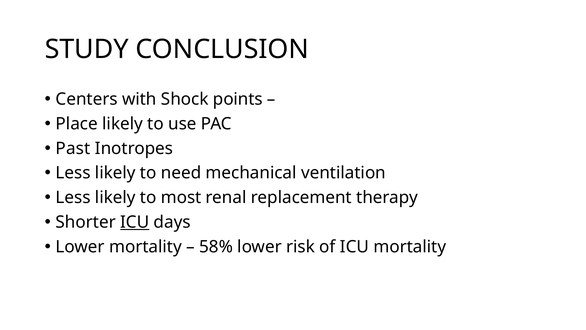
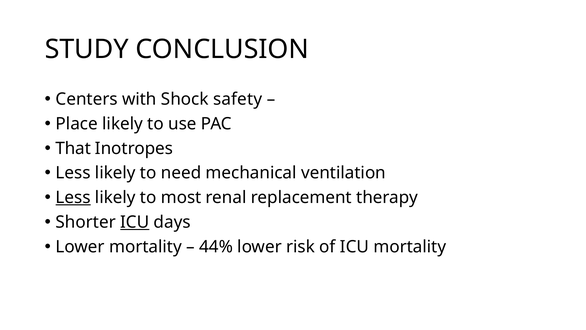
points: points -> safety (238, 99)
Past: Past -> That (73, 148)
Less underline: none -> present (73, 197)
58%: 58% -> 44% (216, 246)
